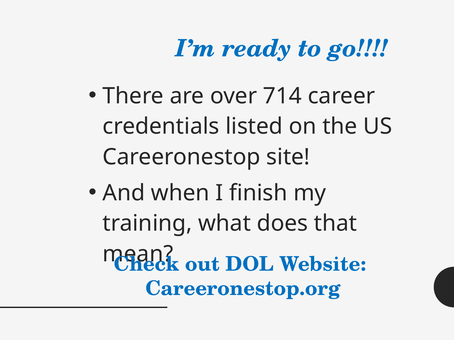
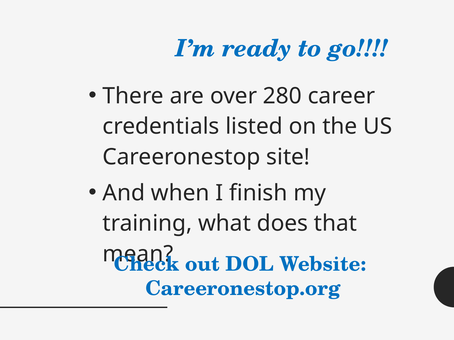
714: 714 -> 280 (282, 96)
